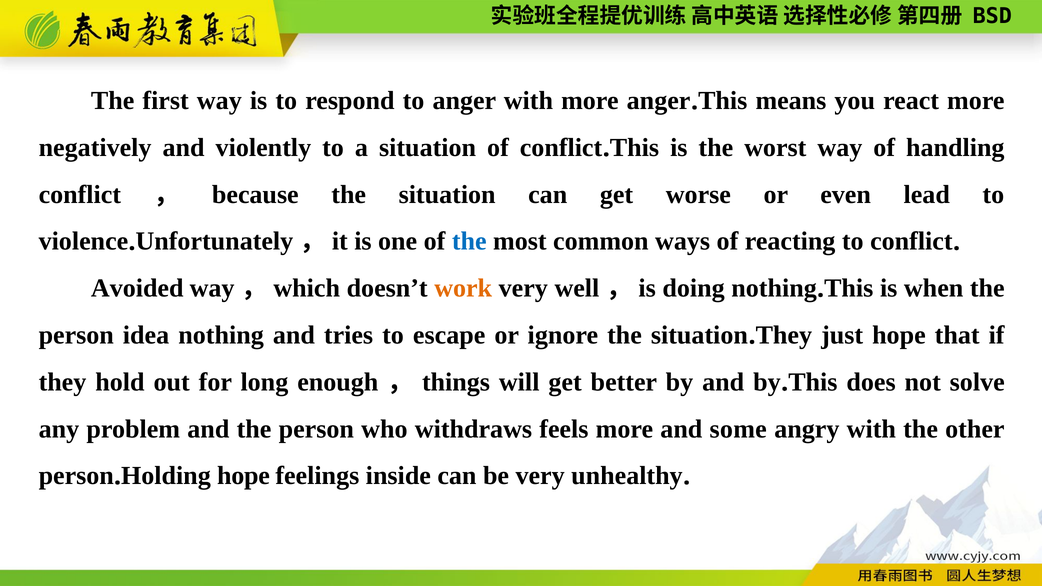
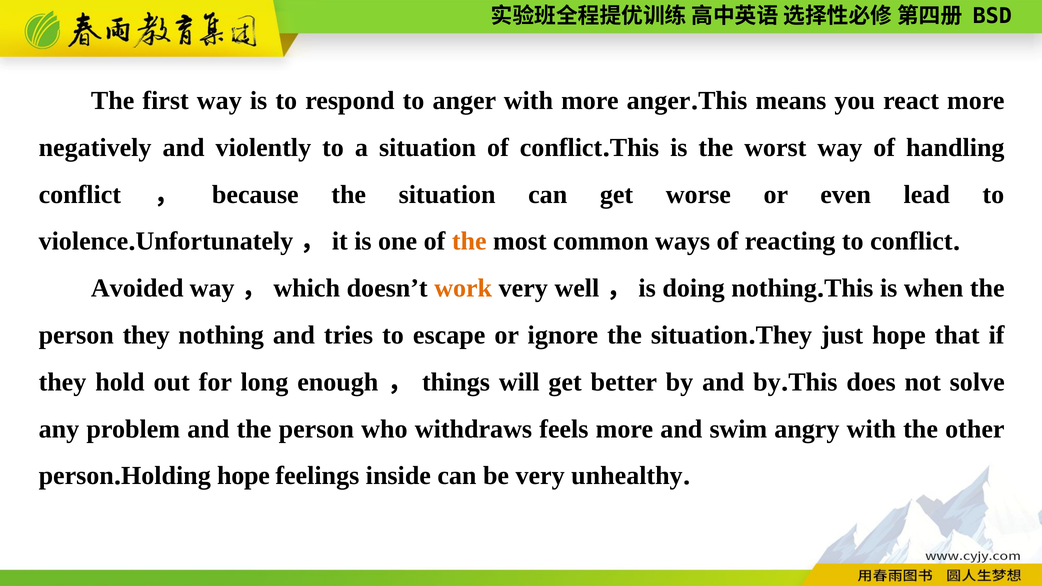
the colour: blue -> orange (469, 241)
person idea: idea -> they (146, 335)
some: some -> swim (738, 429)
